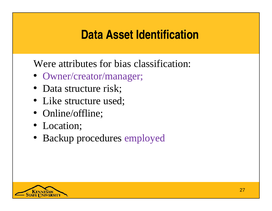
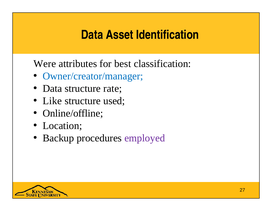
bias: bias -> best (123, 63)
Owner/creator/manager colour: purple -> blue (93, 76)
risk: risk -> rate (113, 88)
